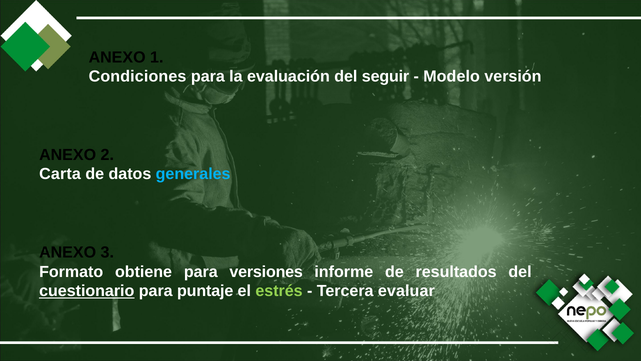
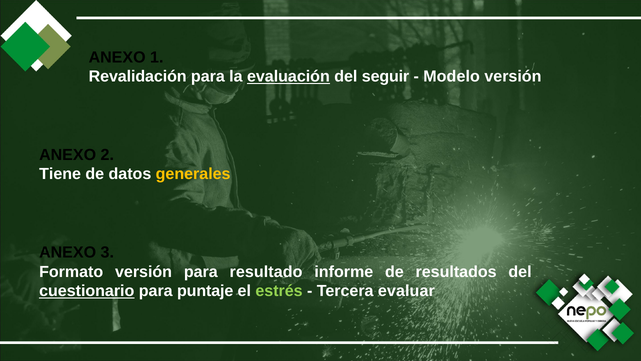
Condiciones: Condiciones -> Revalidación (138, 76)
evaluación underline: none -> present (288, 76)
Carta: Carta -> Tiene (60, 174)
generales colour: light blue -> yellow (193, 174)
Formato obtiene: obtiene -> versión (144, 271)
versiones: versiones -> resultado (266, 271)
